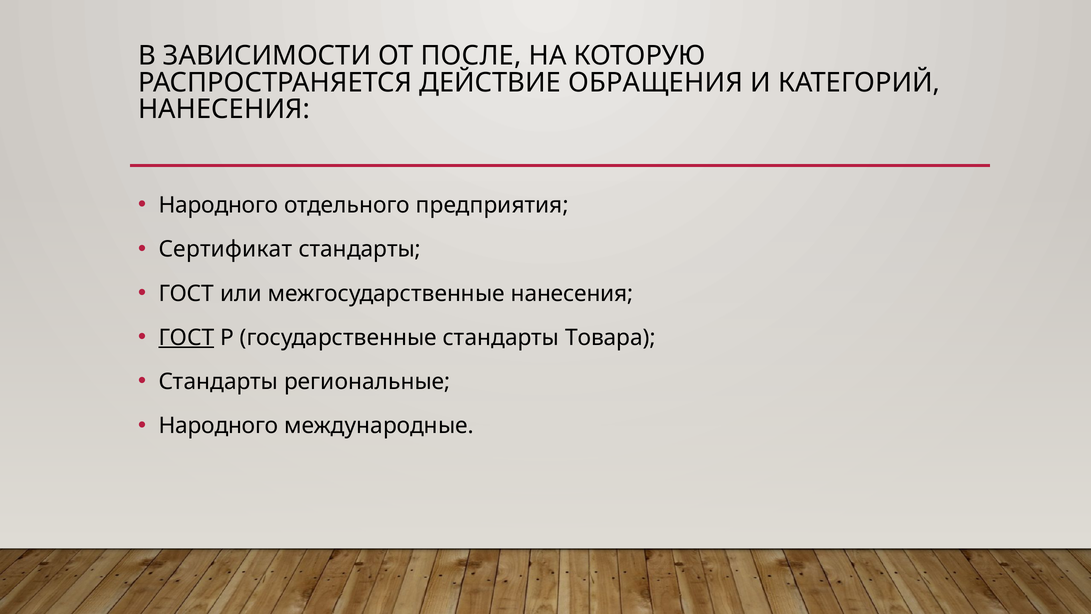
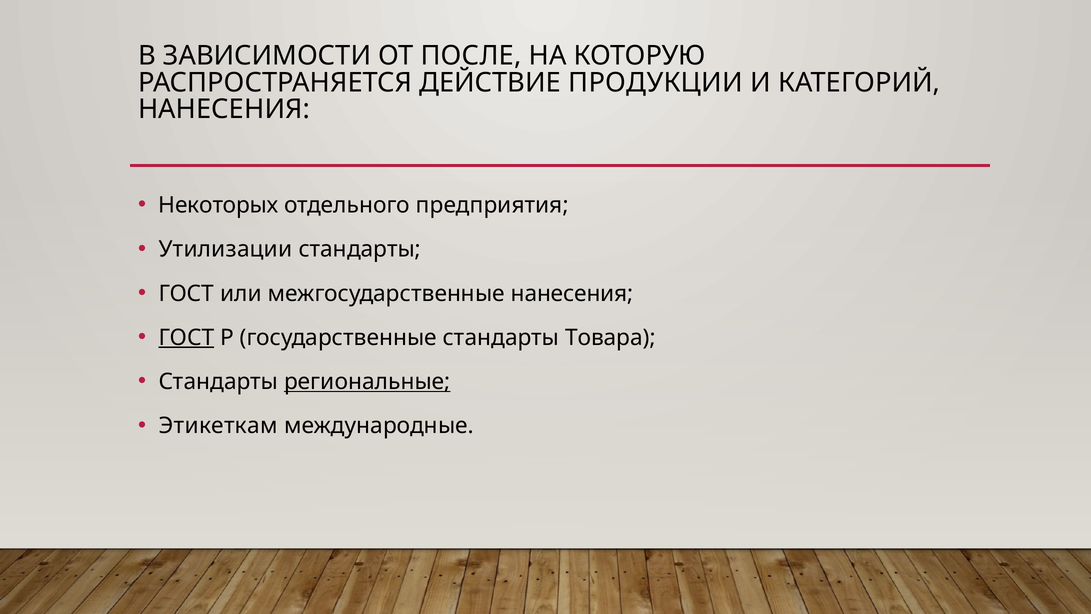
ОБРАЩЕНИЯ: ОБРАЩЕНИЯ -> ПРОДУКЦИИ (656, 82)
Народного: Народного -> Некоторых (218, 205)
Сертификат: Сертификат -> Утилизации (225, 249)
региональные underline: none -> present (367, 382)
Народного: Народного -> Этикеткам (218, 426)
